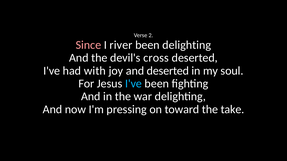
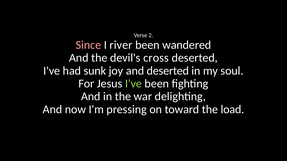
been delighting: delighting -> wandered (187, 45)
with: with -> sunk (95, 71)
I've colour: light blue -> light green (133, 84)
take: take -> load (233, 110)
